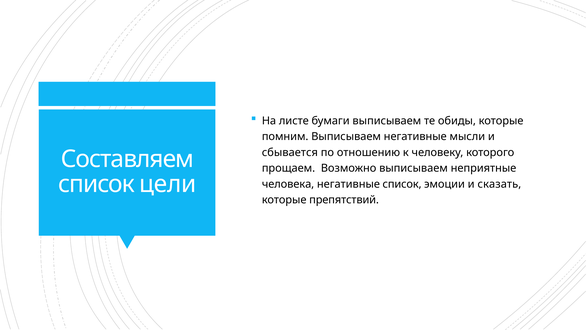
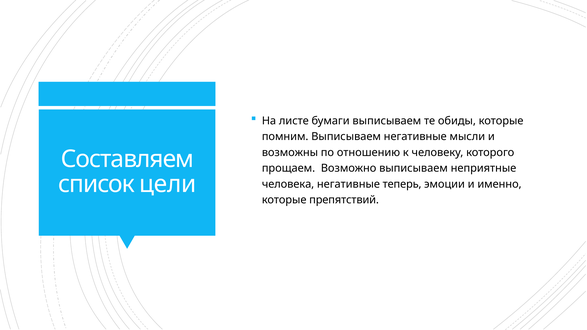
сбывается: сбывается -> возможны (290, 153)
негативные список: список -> теперь (402, 184)
сказать: сказать -> именно (499, 184)
